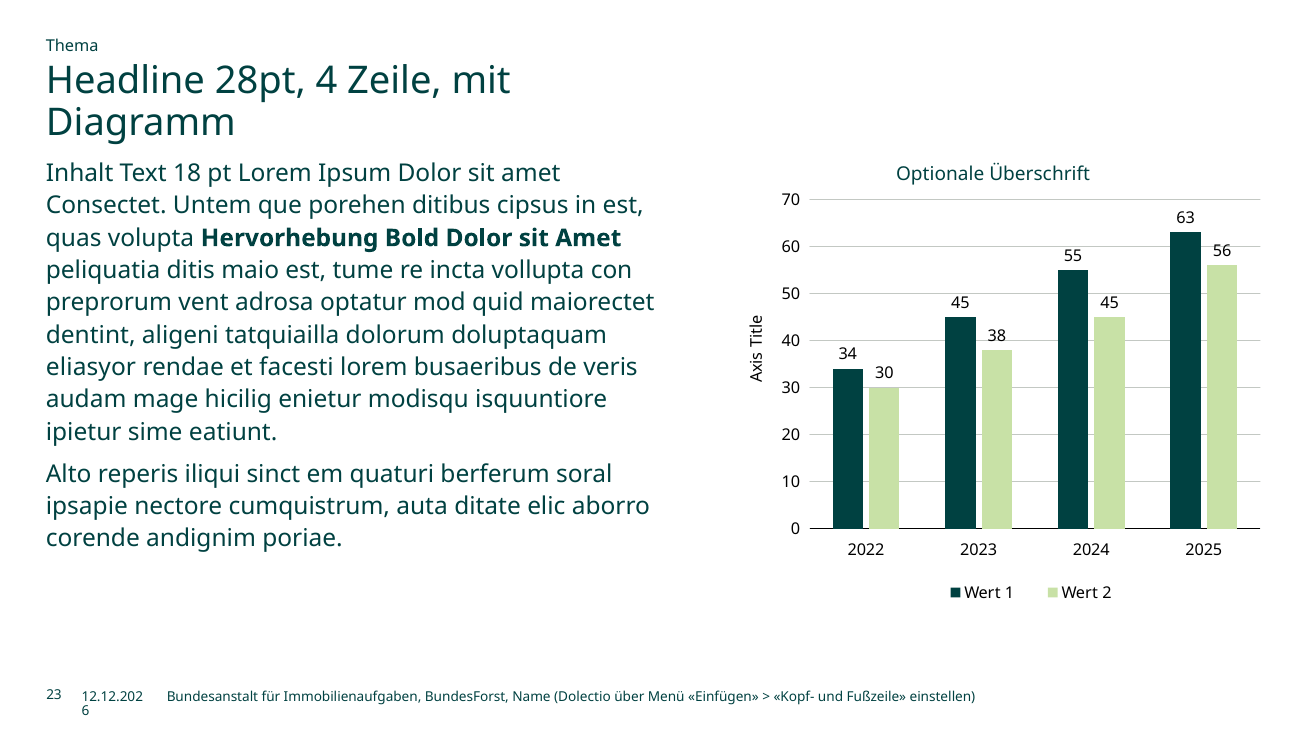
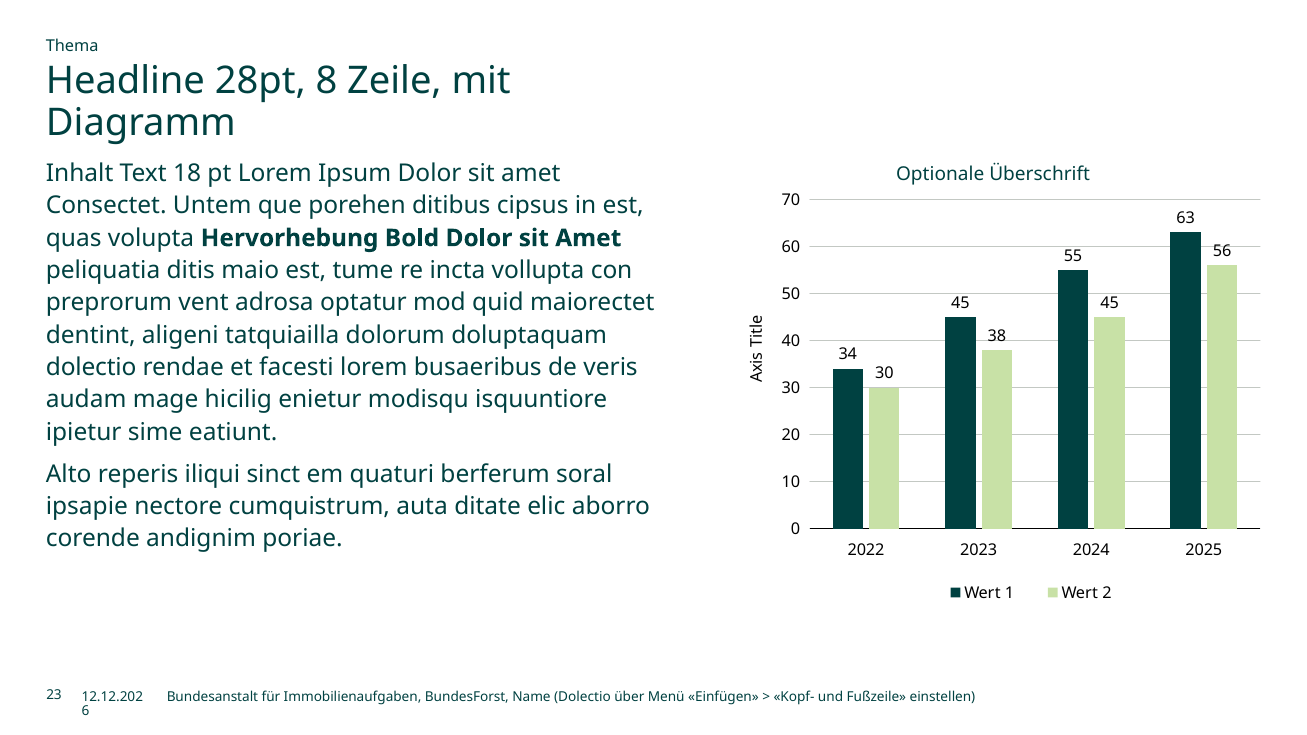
4: 4 -> 8 (326, 81)
eliasyor: eliasyor -> dolectio (91, 368)
